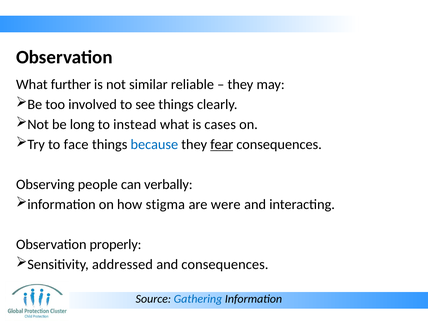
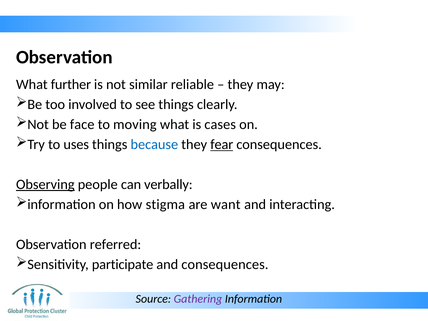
long: long -> face (82, 125)
instead: instead -> moving (135, 125)
face: face -> uses (76, 145)
Observing underline: none -> present (45, 184)
were: were -> want (226, 204)
properly: properly -> referred (115, 244)
addressed: addressed -> participate (123, 264)
Gathering colour: blue -> purple (198, 299)
